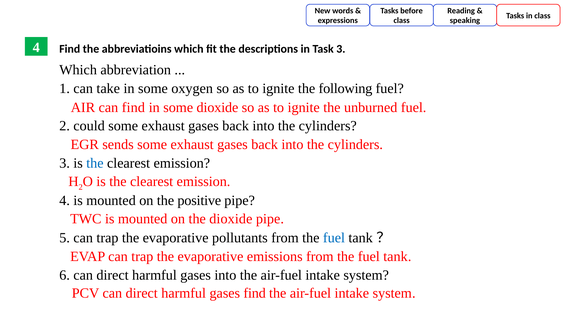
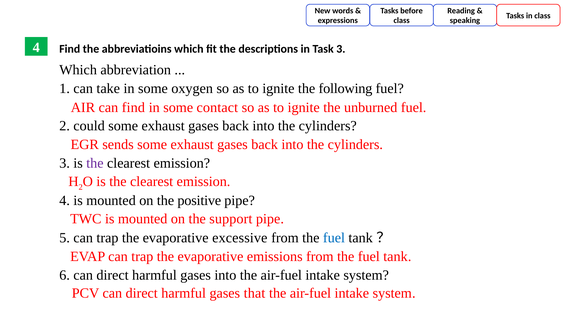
some dioxide: dioxide -> contact (217, 107)
the colour: blue -> purple (95, 163)
the dioxide: dioxide -> support (231, 219)
pollutants: pollutants -> excessive (240, 238)
gases find: find -> that (254, 293)
